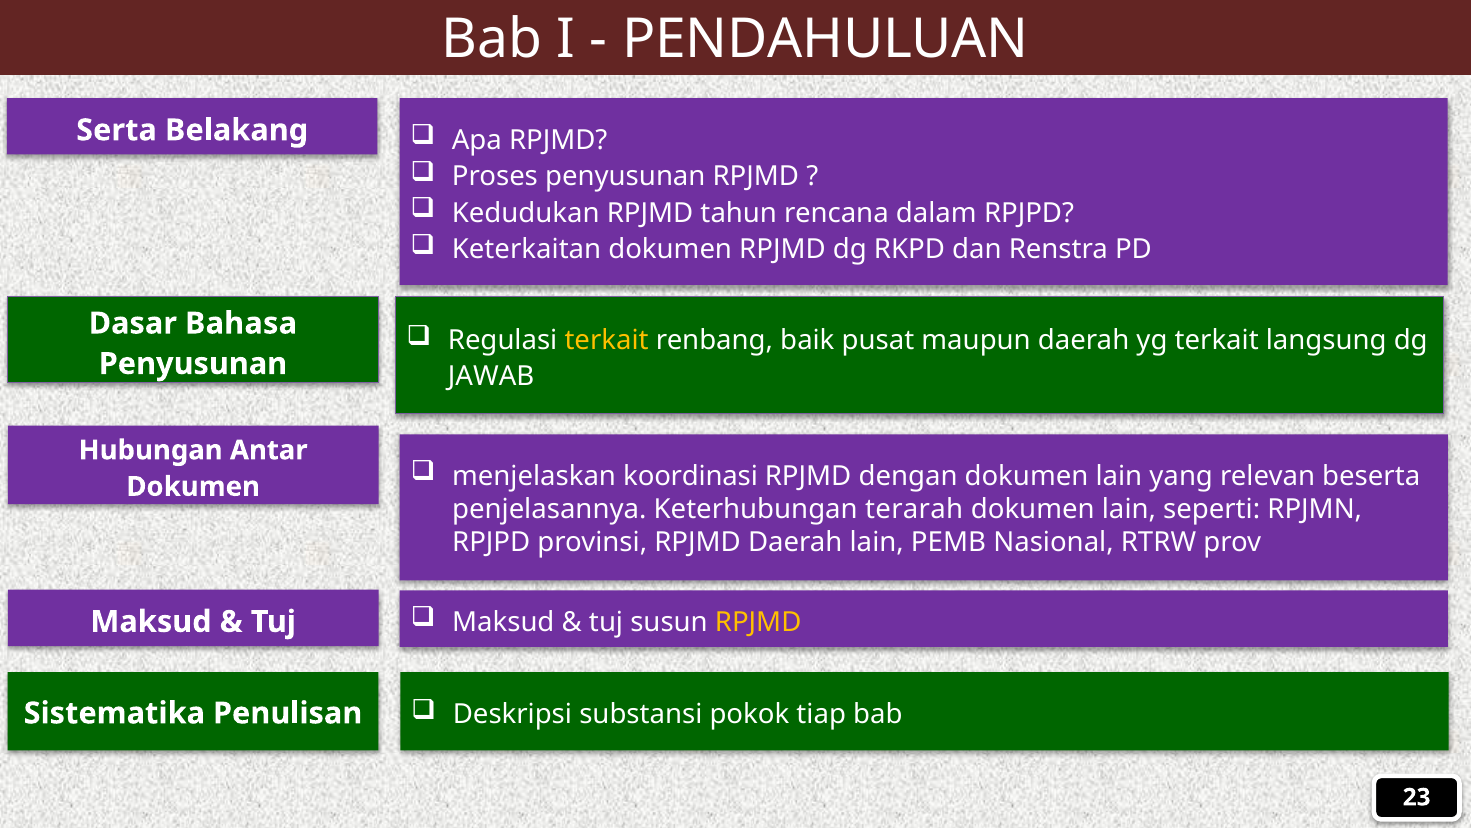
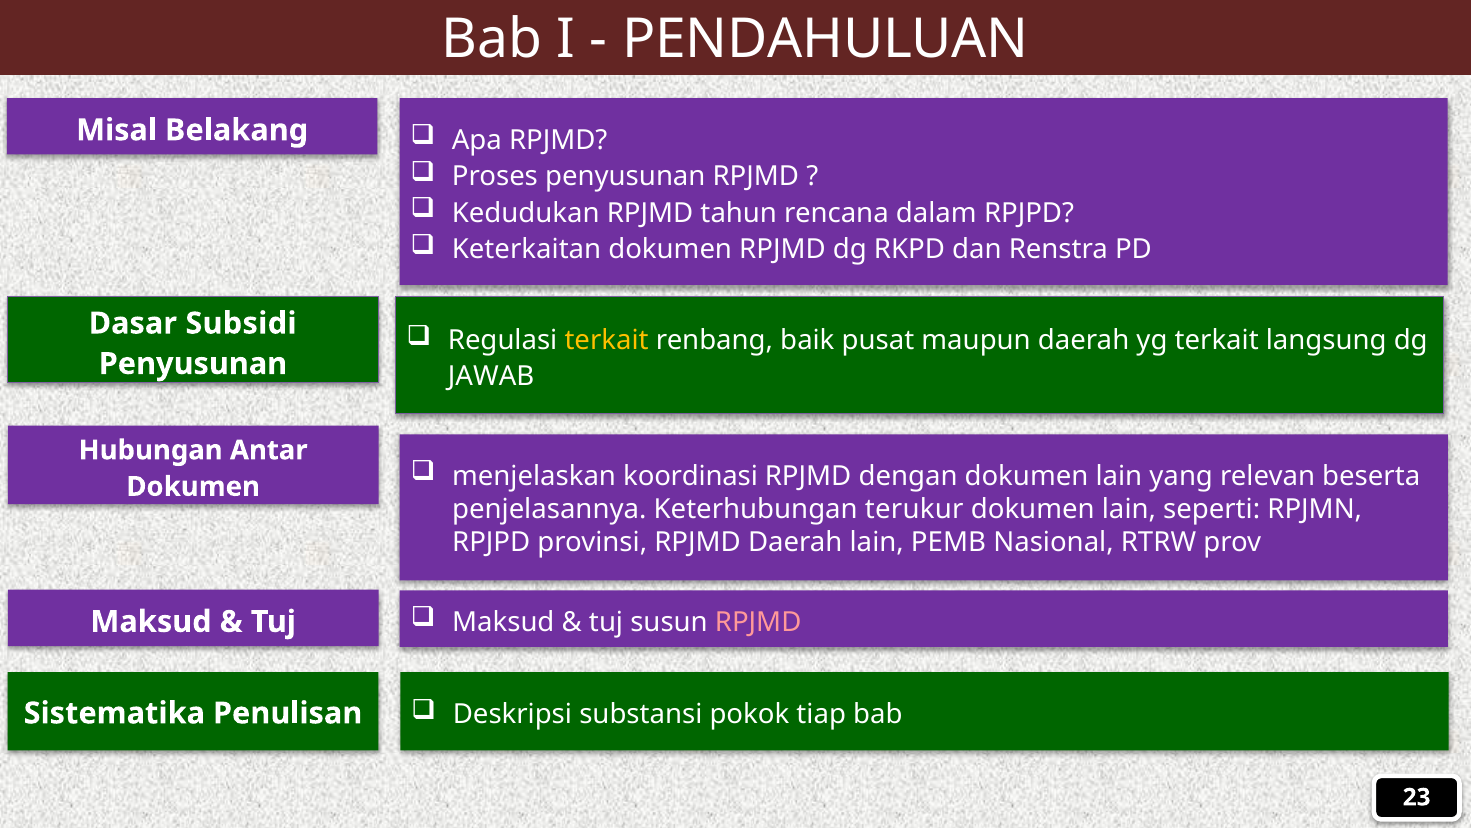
Serta: Serta -> Misal (117, 130)
Bahasa: Bahasa -> Subsidi (241, 323)
terarah: terarah -> terukur (914, 509)
RPJMD colour: yellow -> pink (758, 622)
